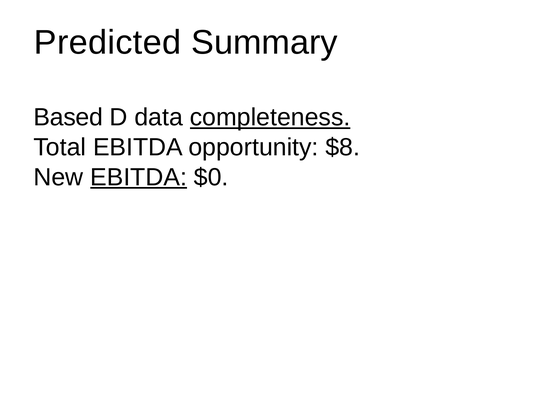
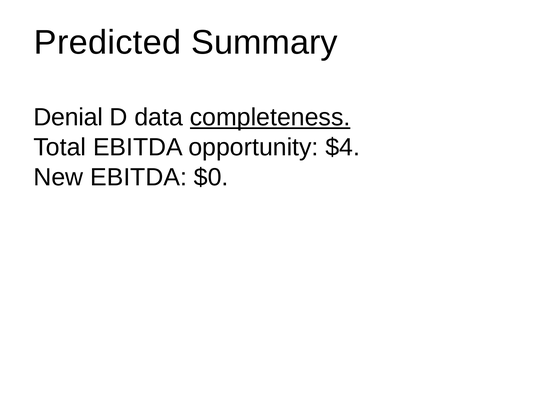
Based: Based -> Denial (68, 117)
$8: $8 -> $4 (343, 147)
EBITDA underline: present -> none (139, 177)
